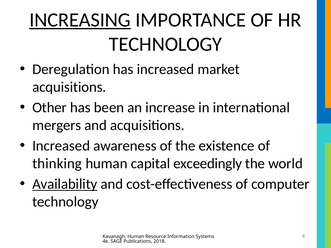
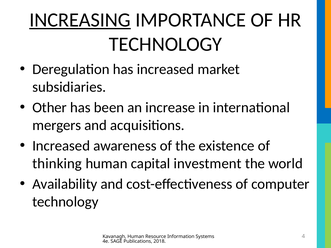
acquisitions: acquisitions -> subsidiaries (69, 87)
exceedingly: exceedingly -> investment (208, 164)
Availability underline: present -> none (65, 184)
